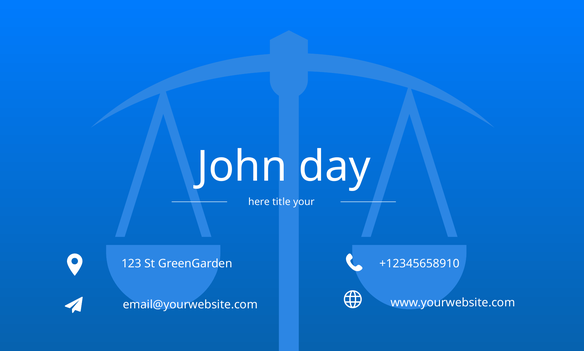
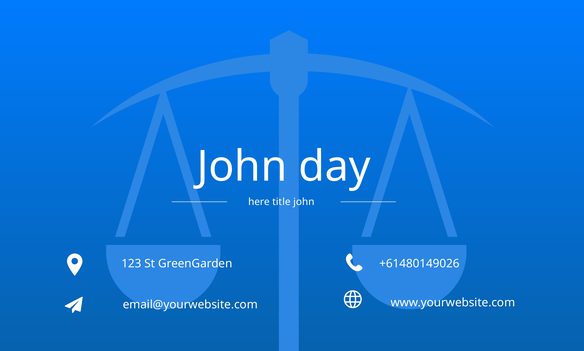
title your: your -> john (304, 202)
+12345658910: +12345658910 -> +61480149026 (419, 263)
